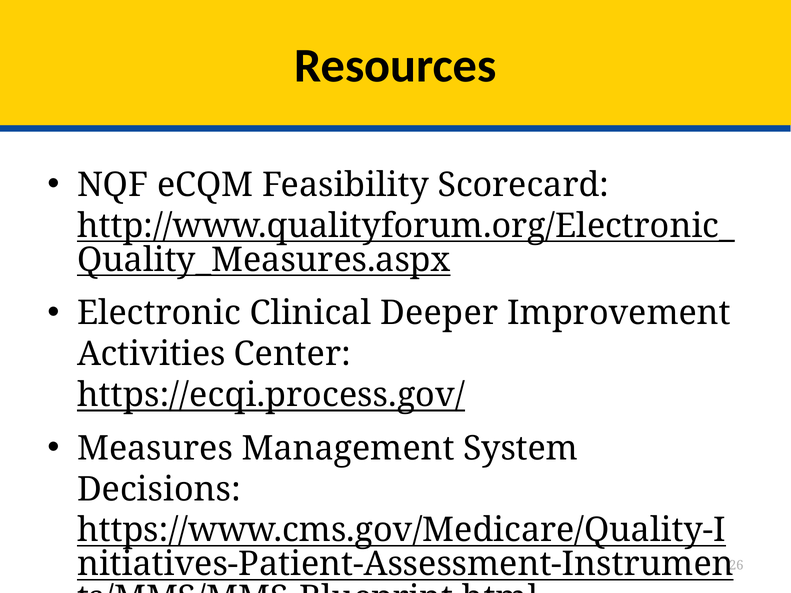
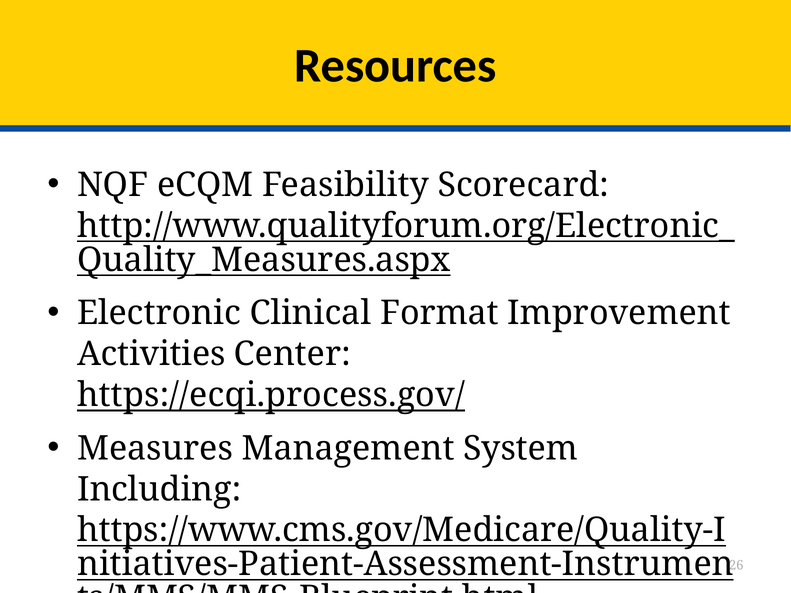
Deeper: Deeper -> Format (439, 313)
Decisions: Decisions -> Including (159, 489)
